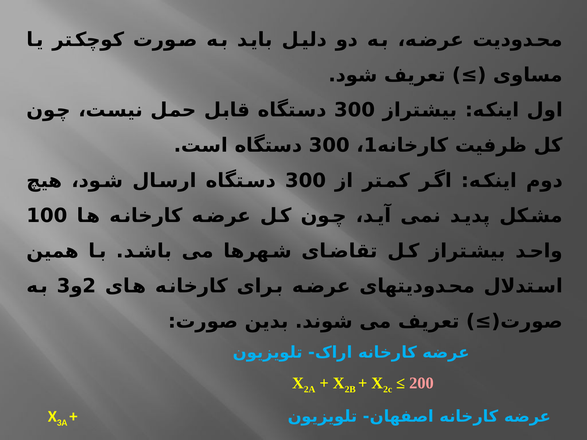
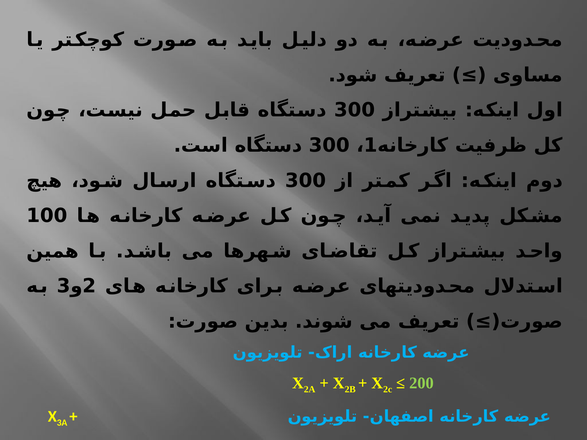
200 colour: pink -> light green (421, 383)
